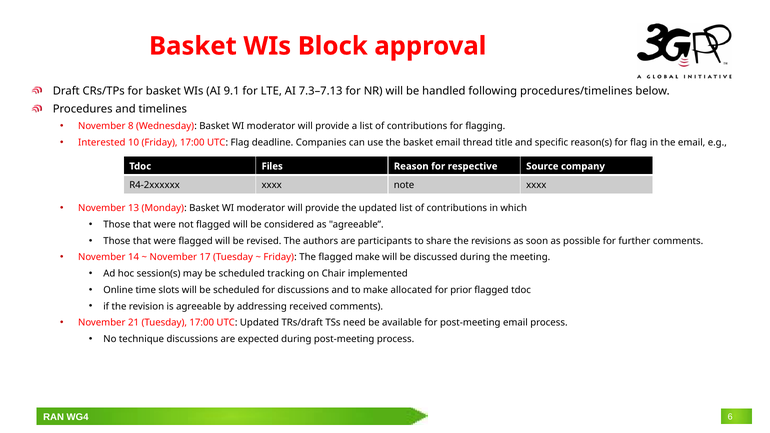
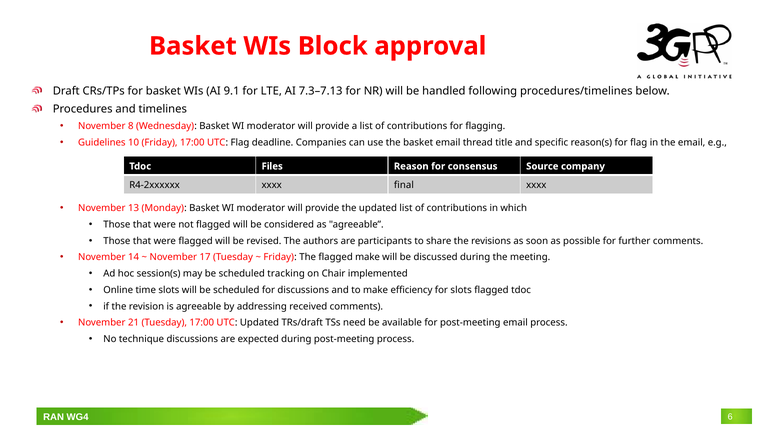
Interested: Interested -> Guidelines (102, 143)
respective: respective -> consensus (473, 166)
note: note -> final (404, 185)
allocated: allocated -> efficiency (411, 290)
for prior: prior -> slots (461, 290)
